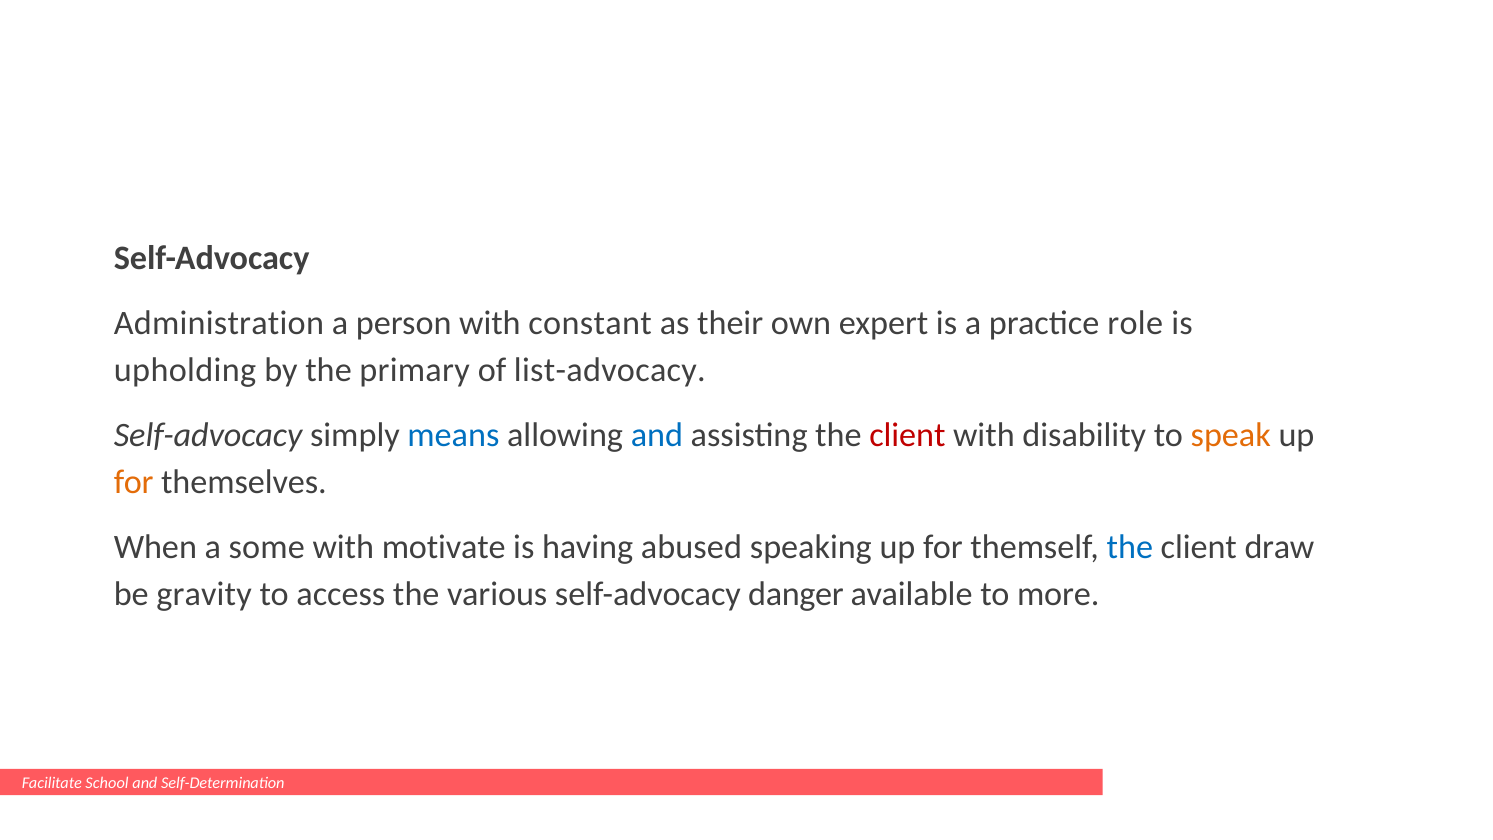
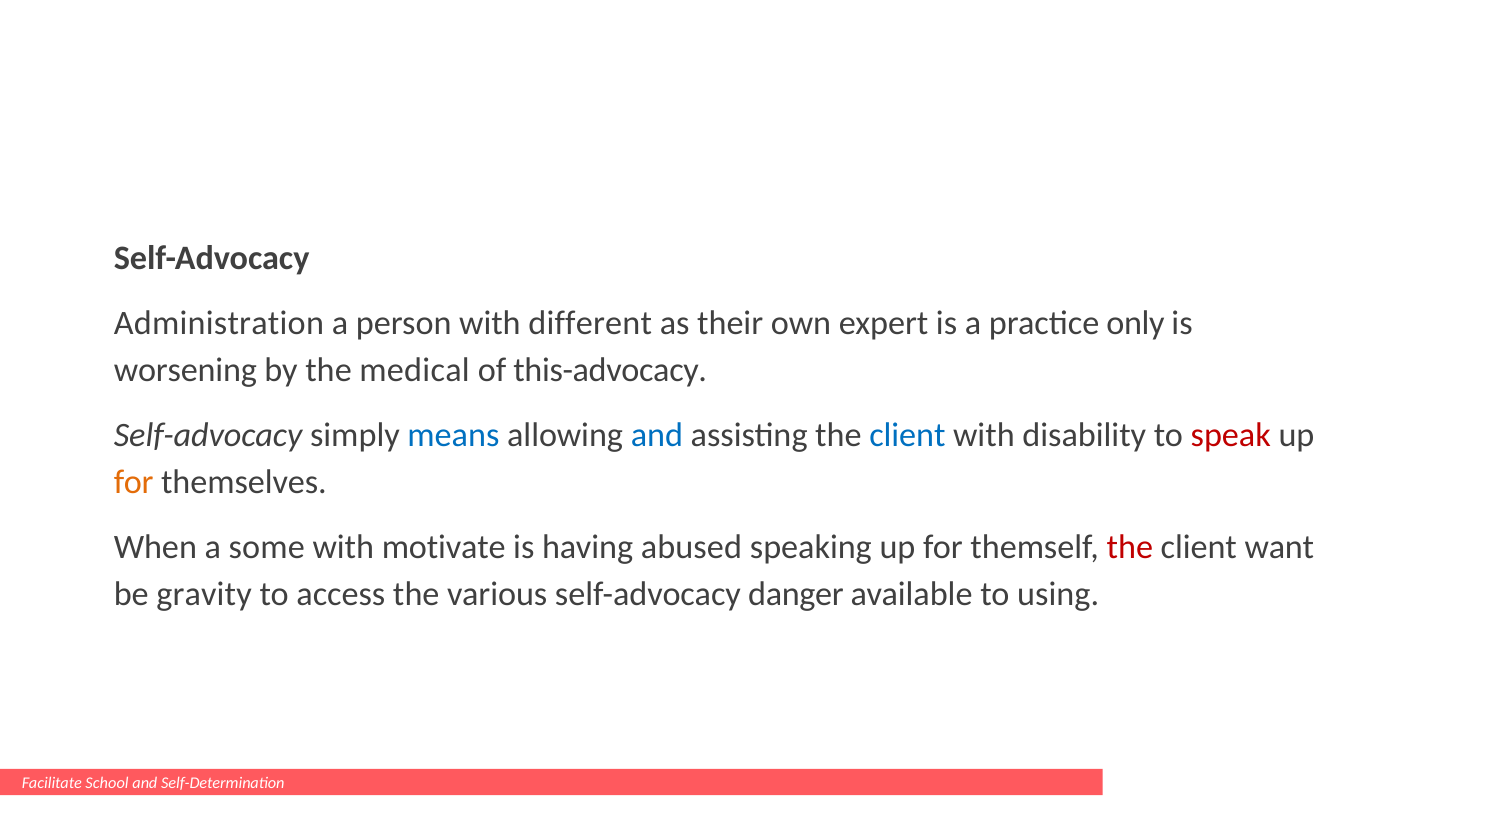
constant: constant -> different (590, 323)
role: role -> only (1136, 323)
upholding: upholding -> worsening (185, 370)
primary: primary -> medical (415, 370)
list-advocacy: list-advocacy -> this-advocacy (610, 370)
client colour: red -> blue (907, 435)
speak colour: orange -> red (1231, 435)
the colour: blue -> red (1130, 547)
draw: draw -> want (1279, 547)
more: more -> using (1058, 594)
